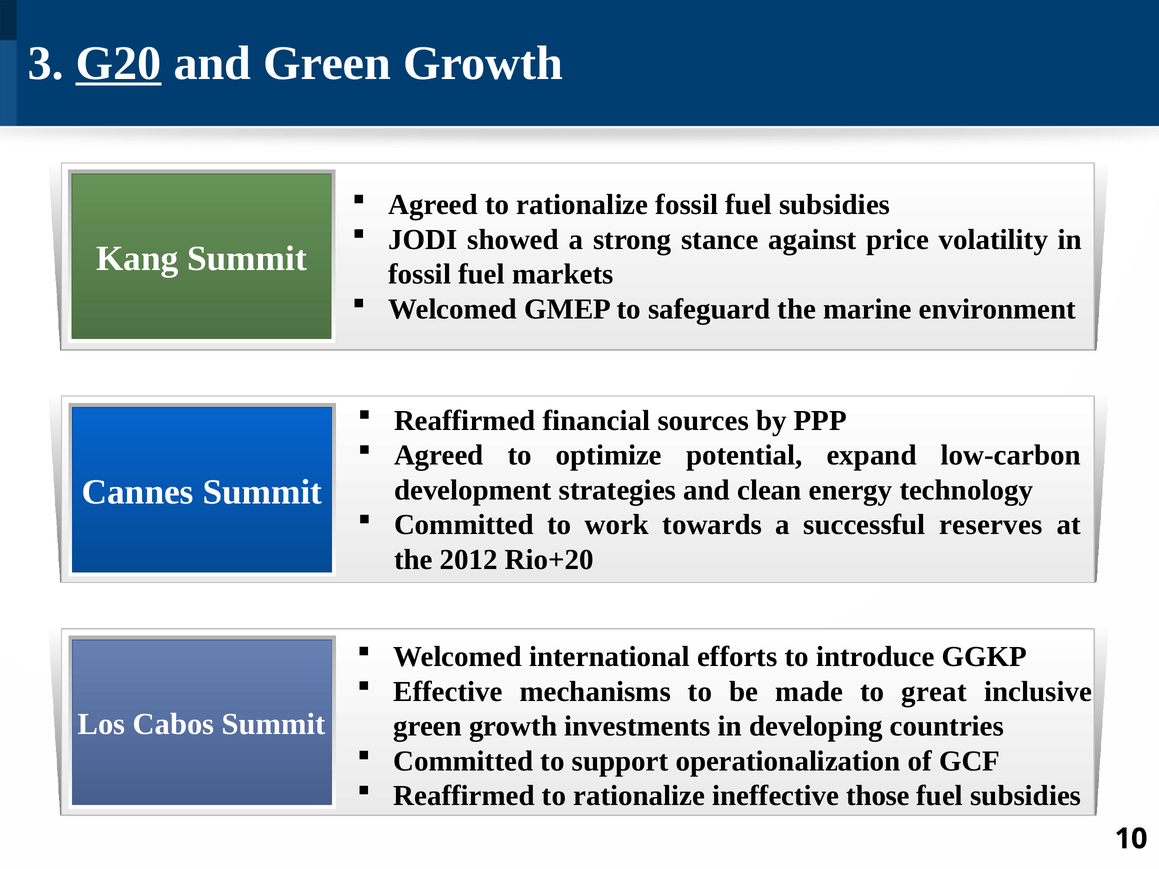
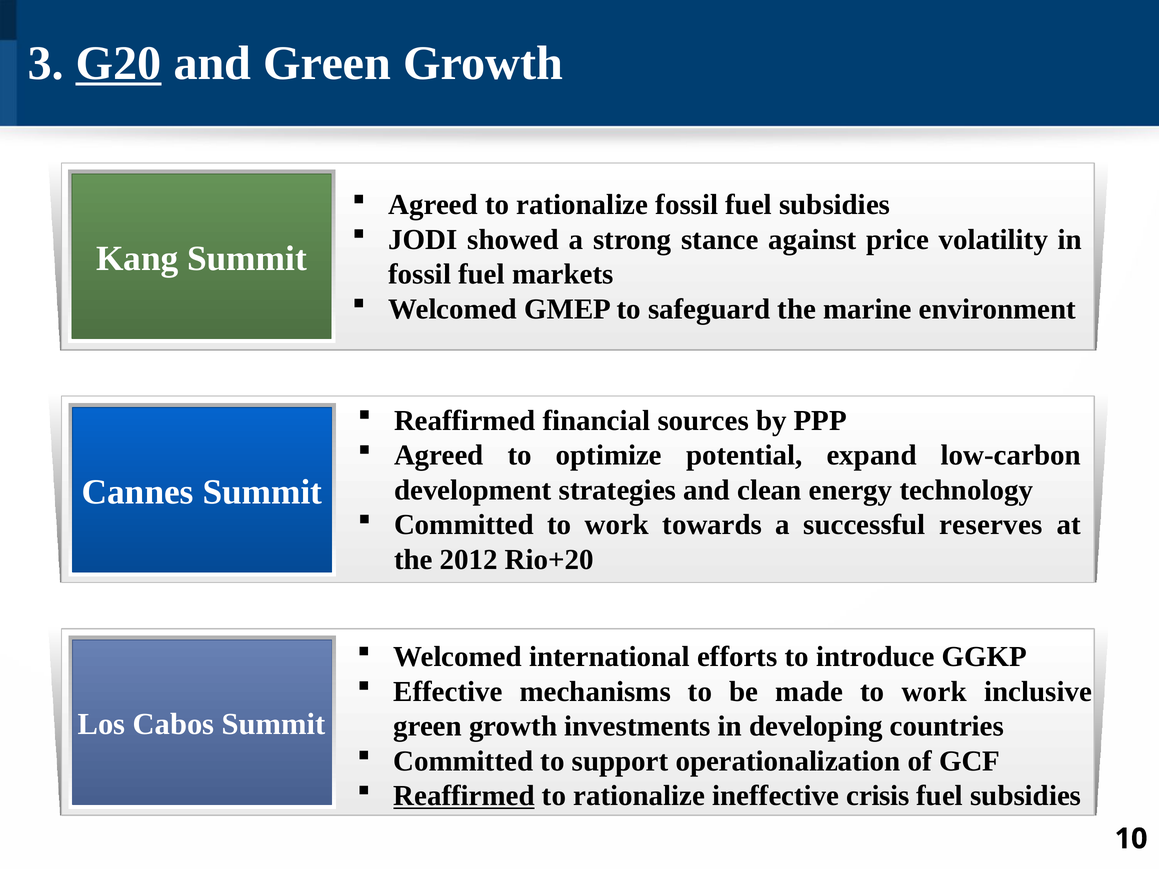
made to great: great -> work (934, 692)
Reaffirmed underline: none -> present (464, 796)
those: those -> crisis (878, 796)
